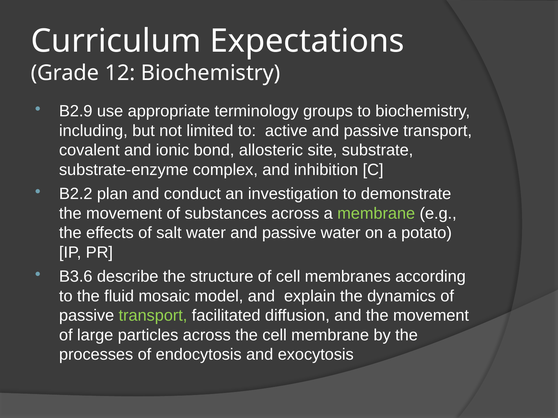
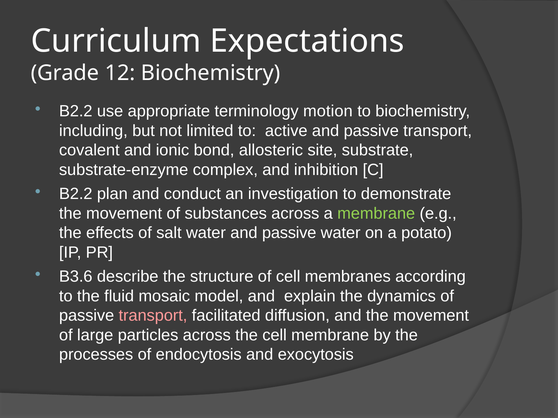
B2.9: B2.9 -> B2.2 (76, 111)
groups: groups -> motion (328, 111)
transport colour: light green -> pink (153, 316)
